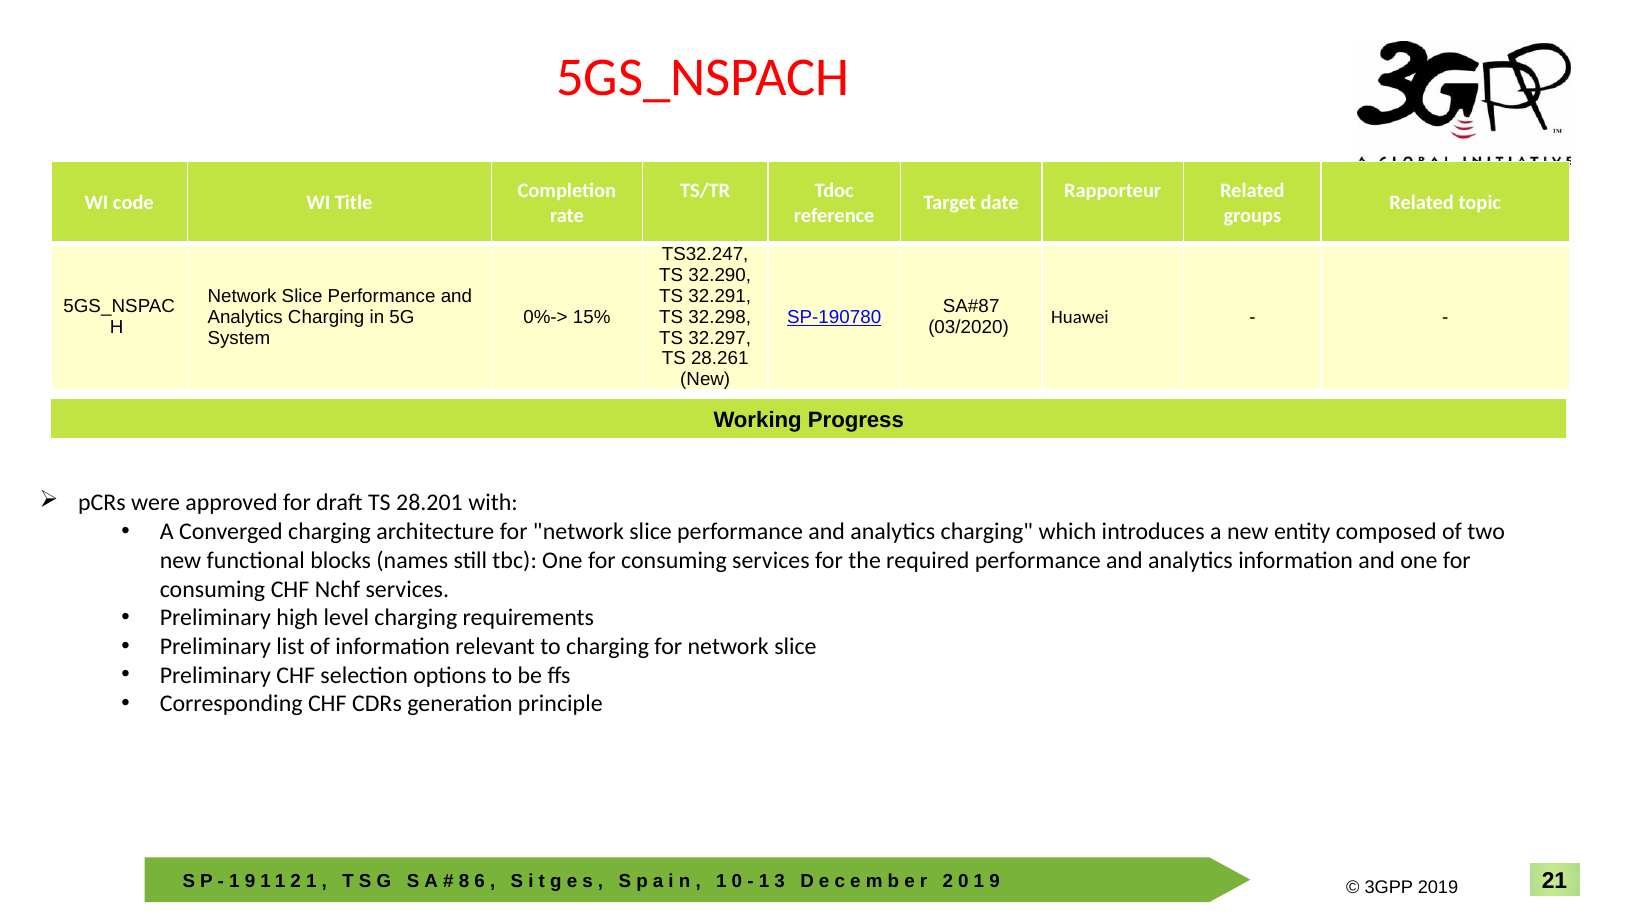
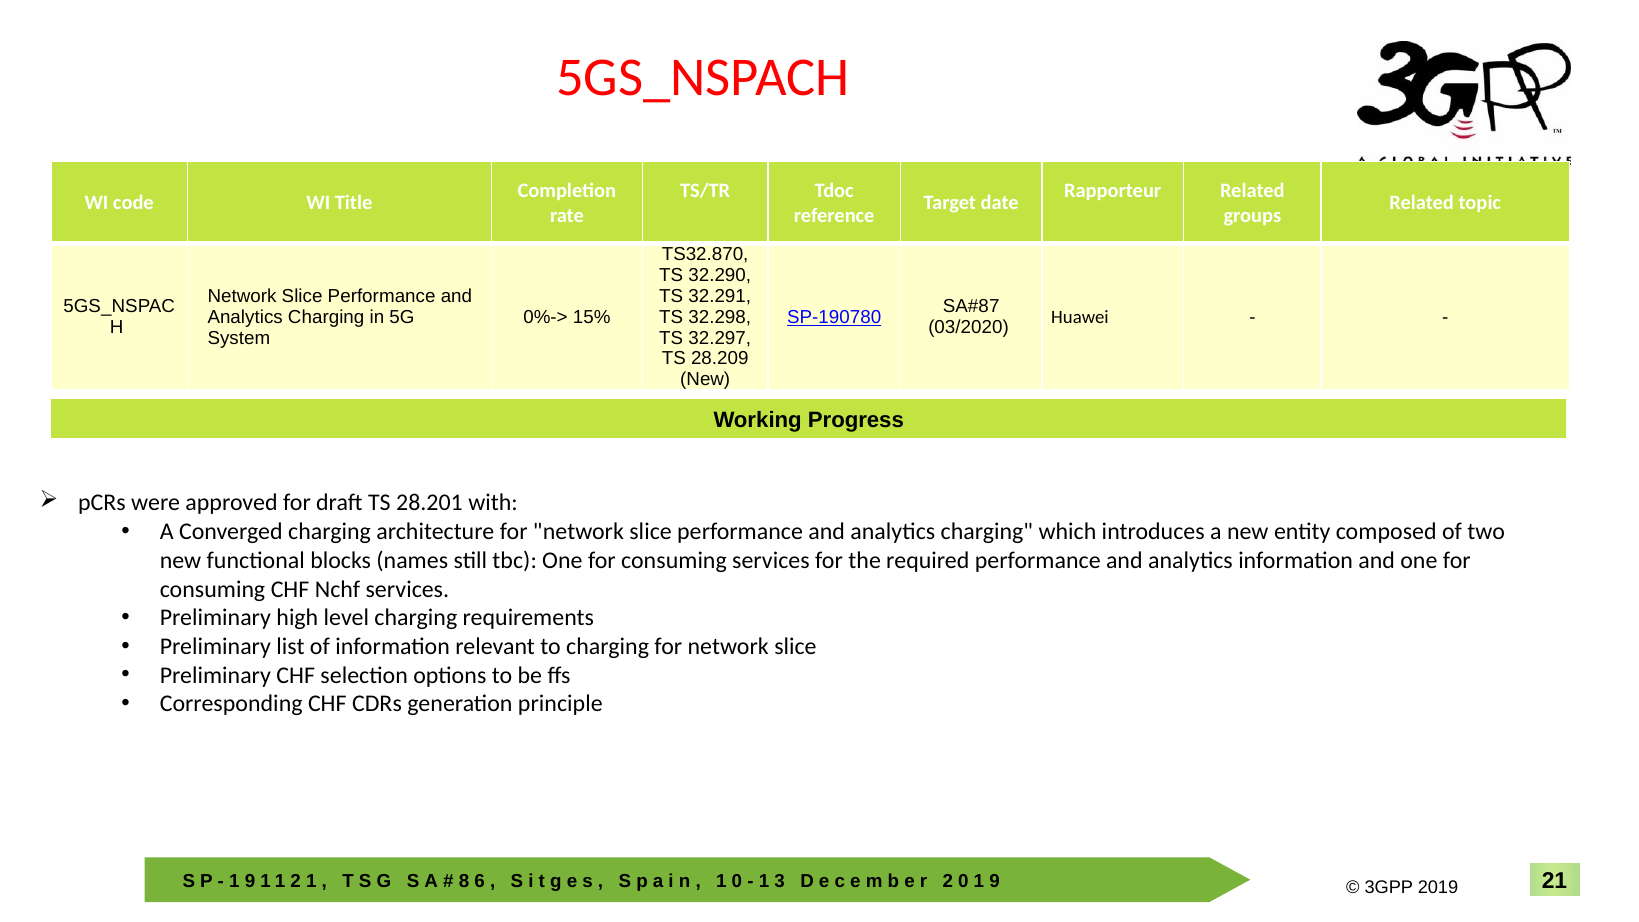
TS32.247: TS32.247 -> TS32.870 (705, 254)
28.261: 28.261 -> 28.209 (720, 359)
